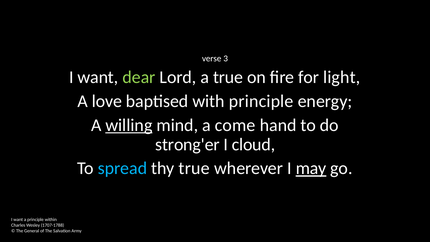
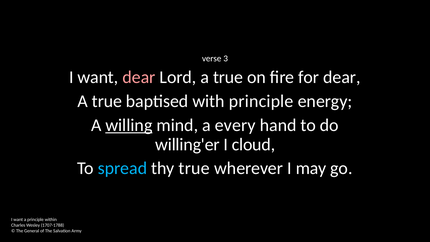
dear colour: light green -> pink (139, 77)
for light: light -> dear (342, 77)
love: love -> true (107, 101)
come: come -> every (235, 125)
strong'er: strong'er -> willing'er (187, 144)
may underline: present -> none (311, 168)
